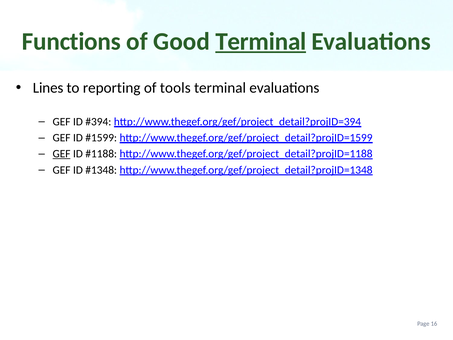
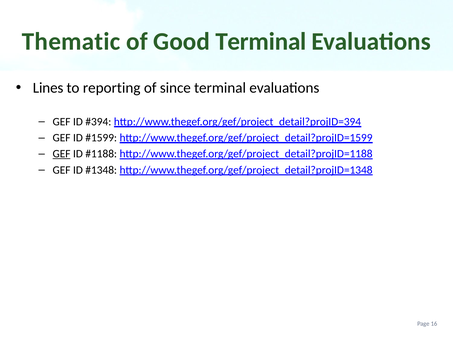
Functions: Functions -> Thematic (71, 41)
Terminal underline: present -> none (261, 41)
tools: tools -> since (175, 88)
